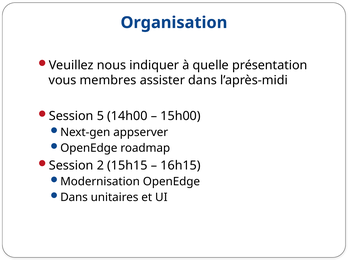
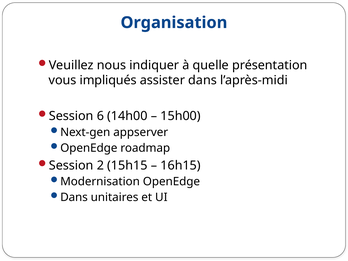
membres: membres -> impliqués (108, 80)
5: 5 -> 6 (100, 116)
